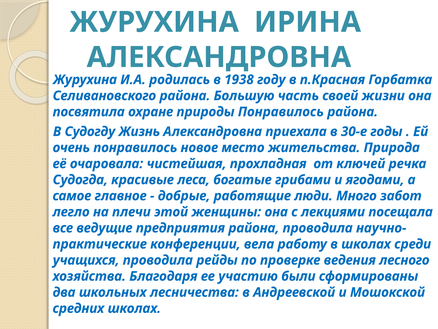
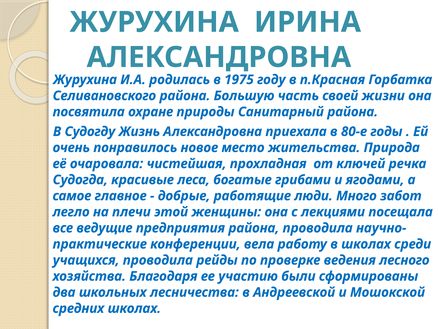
1938: 1938 -> 1975 (239, 80)
природы Понравилось: Понравилось -> Санитарный (281, 112)
30-е: 30-е -> 80-е (354, 131)
